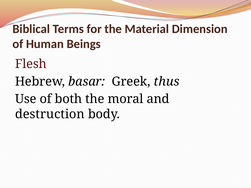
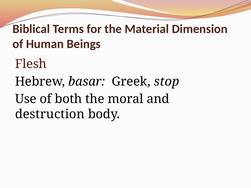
thus: thus -> stop (167, 82)
